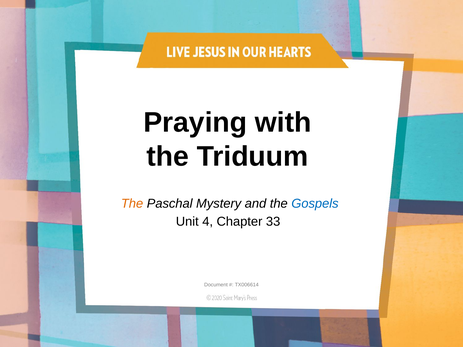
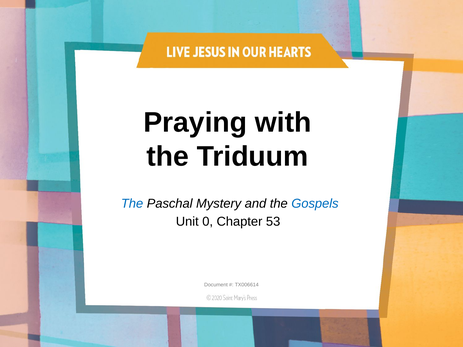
The colour: orange -> blue (132, 204)
4: 4 -> 0 (208, 222)
33: 33 -> 53 (273, 222)
